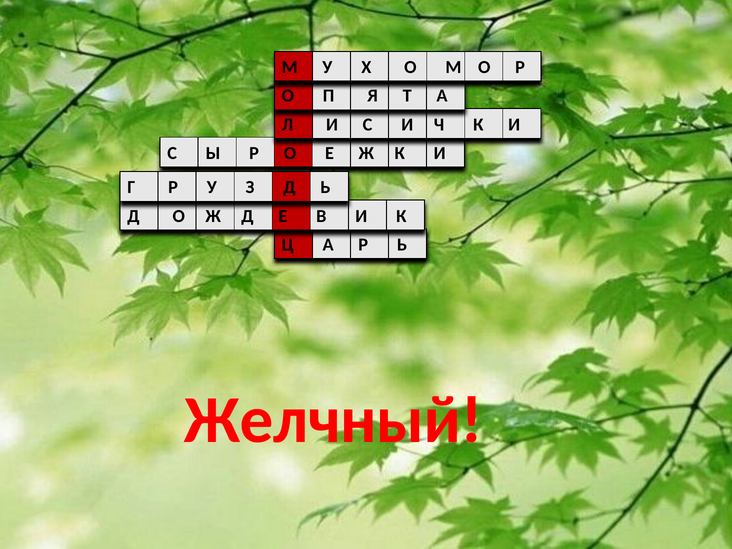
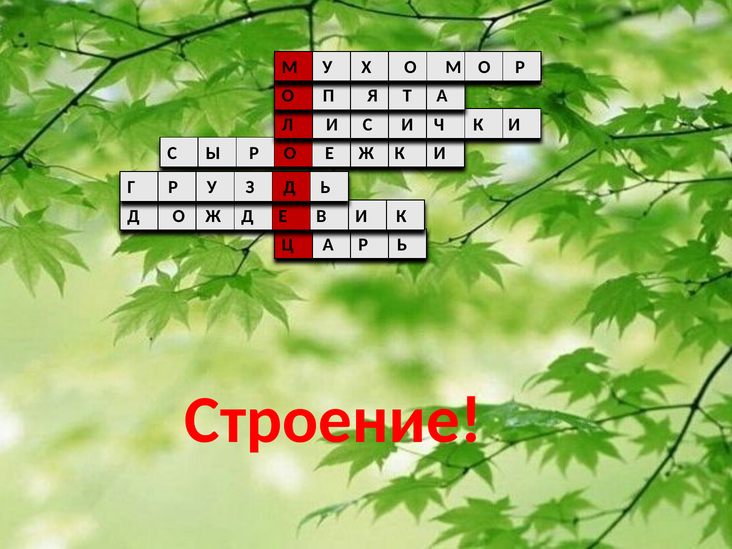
Желчный: Желчный -> Строение (333, 420)
